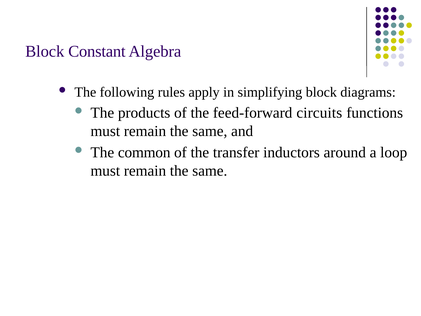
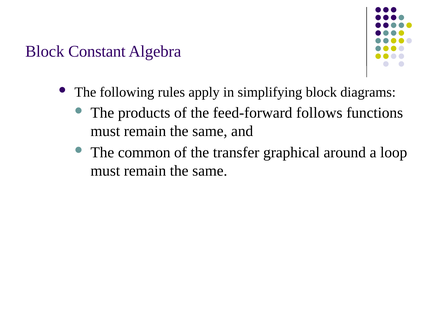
circuits: circuits -> follows (319, 113)
inductors: inductors -> graphical (292, 152)
